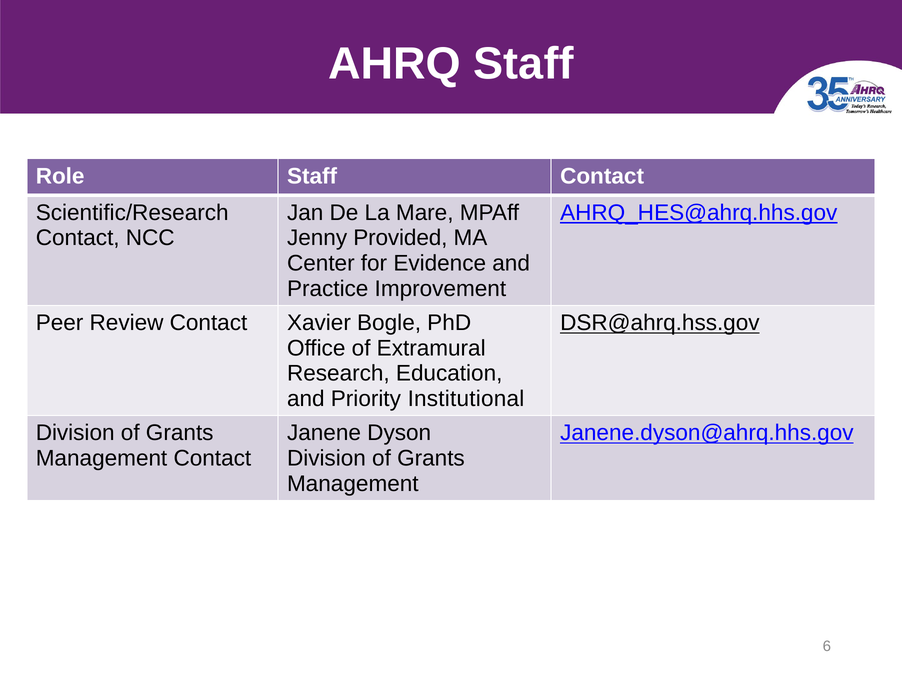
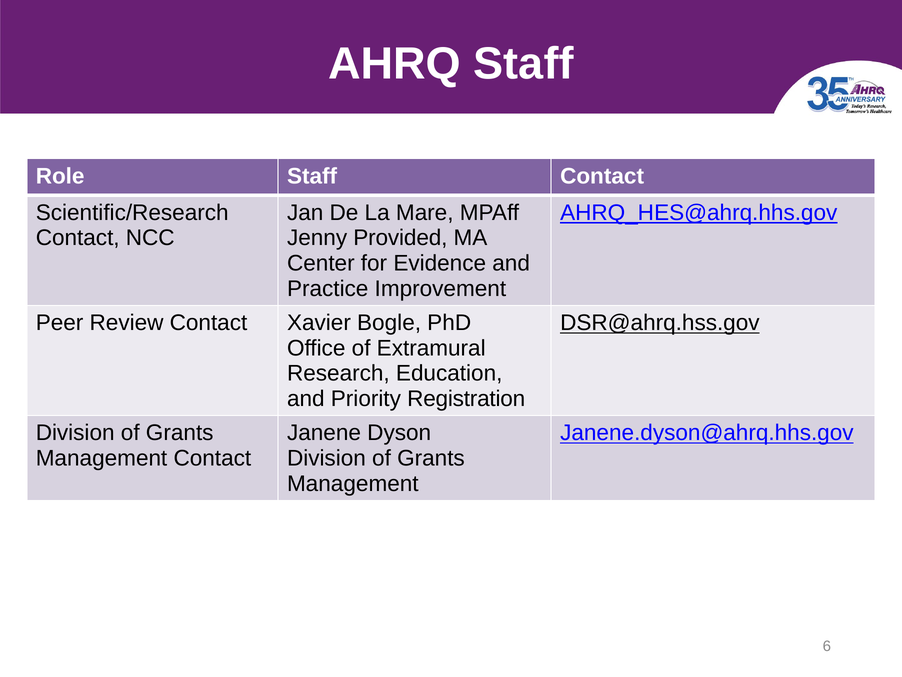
Institutional: Institutional -> Registration (466, 398)
